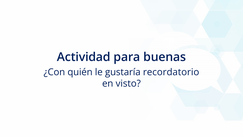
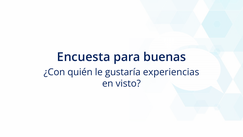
Actividad: Actividad -> Encuesta (84, 57)
recordatorio: recordatorio -> experiencias (171, 72)
